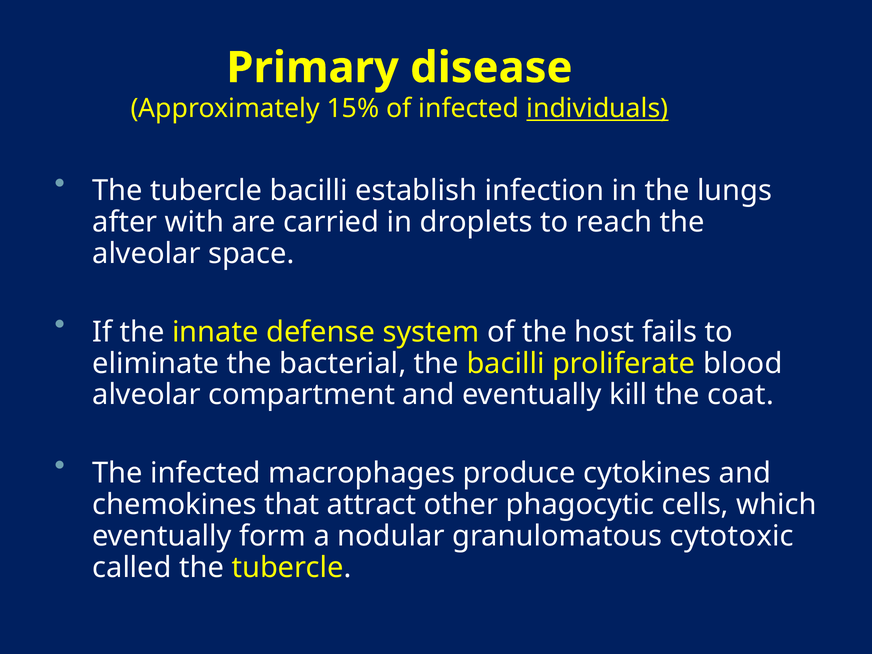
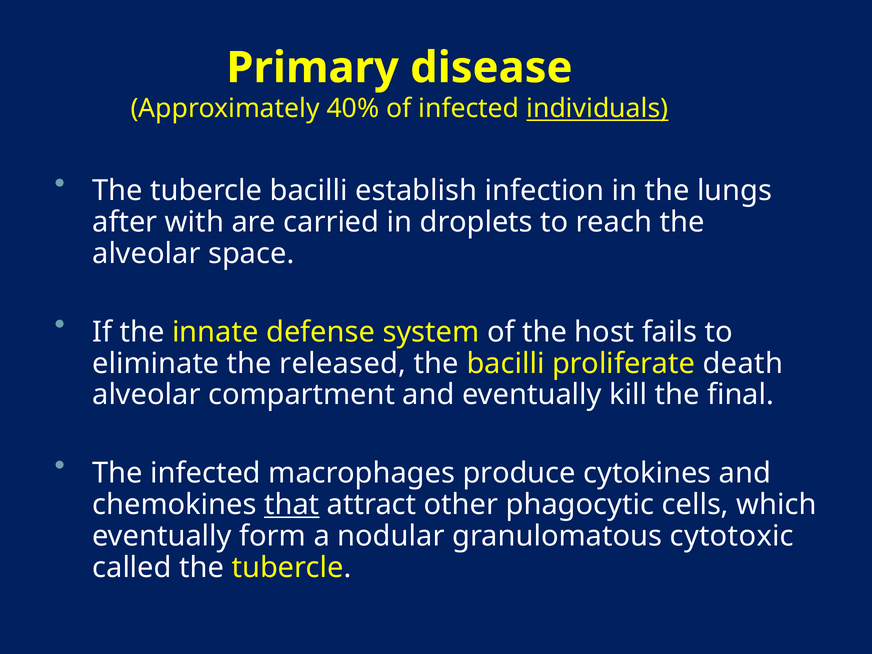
15%: 15% -> 40% (353, 109)
bacterial: bacterial -> released (343, 364)
blood: blood -> death (743, 364)
coat: coat -> final (741, 395)
that underline: none -> present (292, 505)
